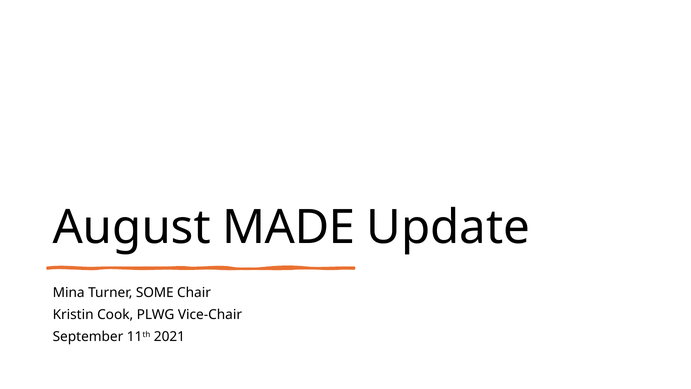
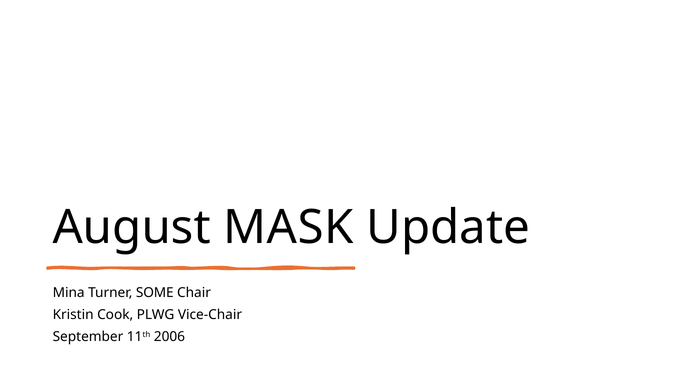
MADE: MADE -> MASK (288, 228)
2021: 2021 -> 2006 (169, 336)
